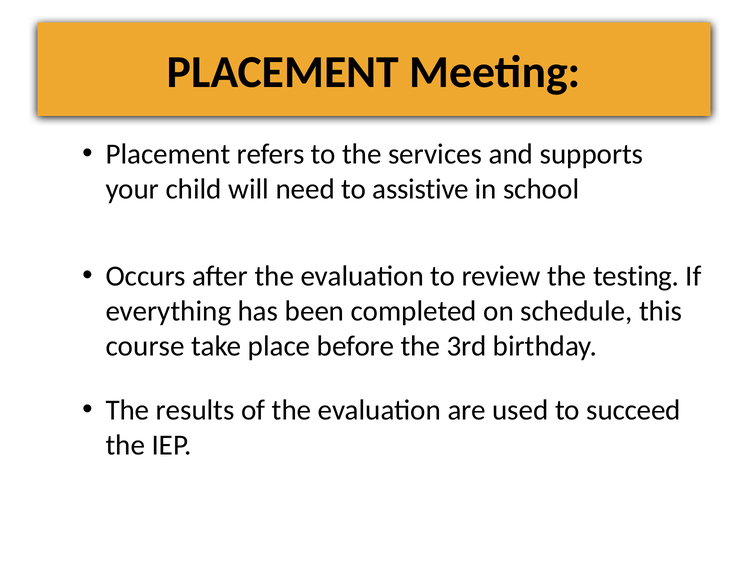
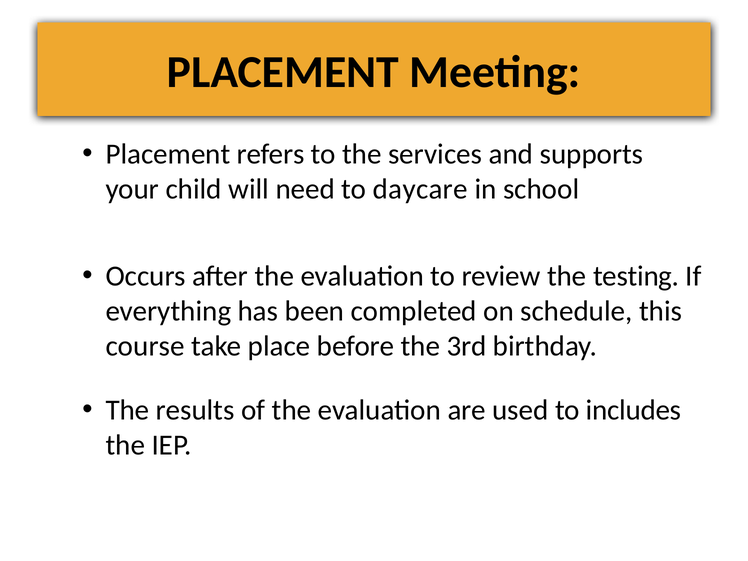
assistive: assistive -> daycare (420, 189)
succeed: succeed -> includes (634, 410)
